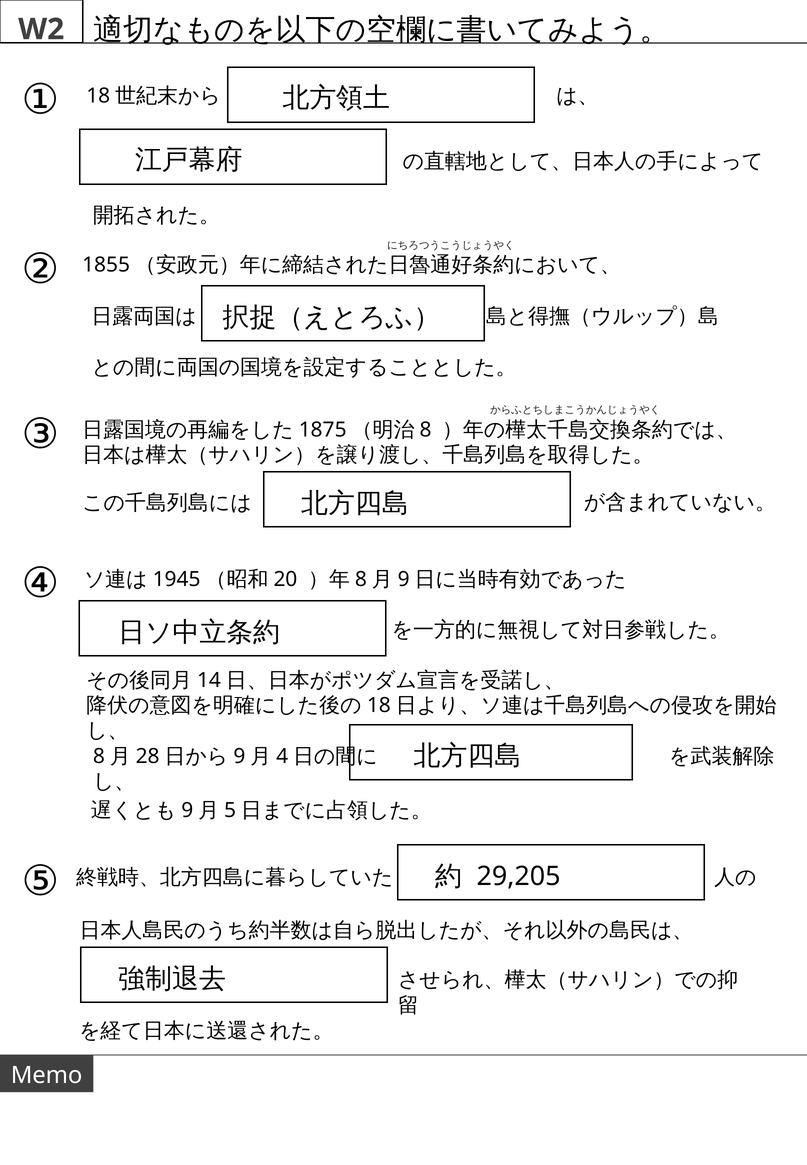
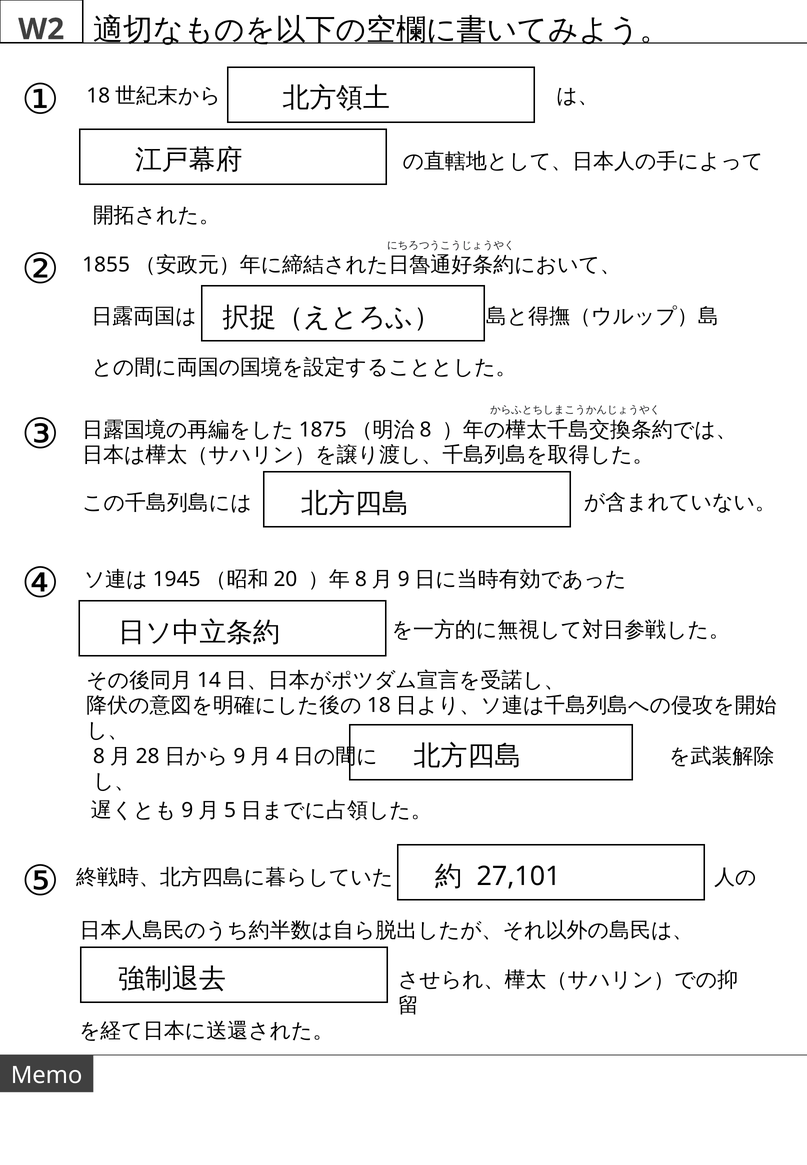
29,205: 29,205 -> 27,101 (519, 877)
